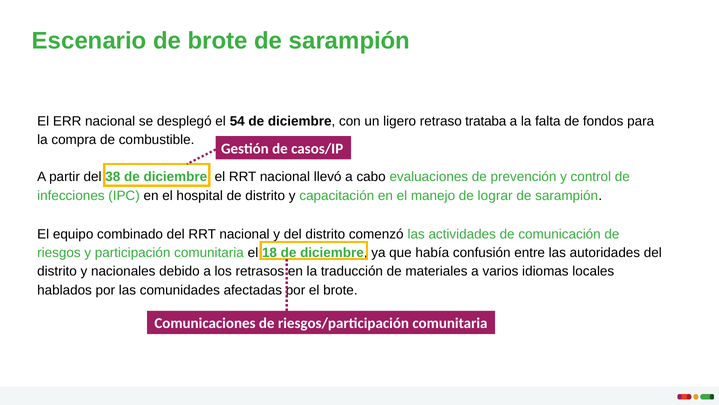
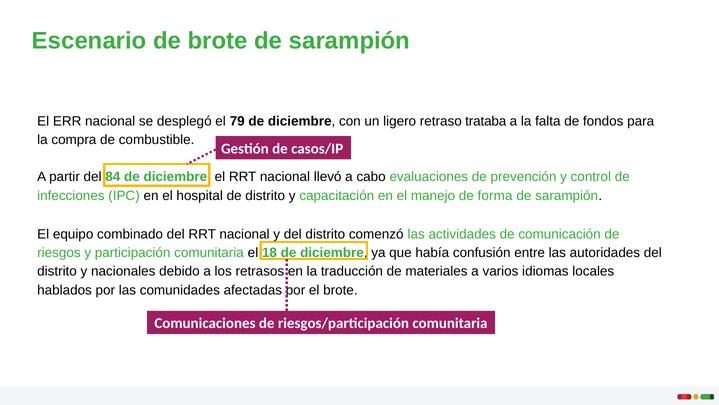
54: 54 -> 79 (237, 121)
38: 38 -> 84 (113, 177)
lograr: lograr -> forma (495, 195)
